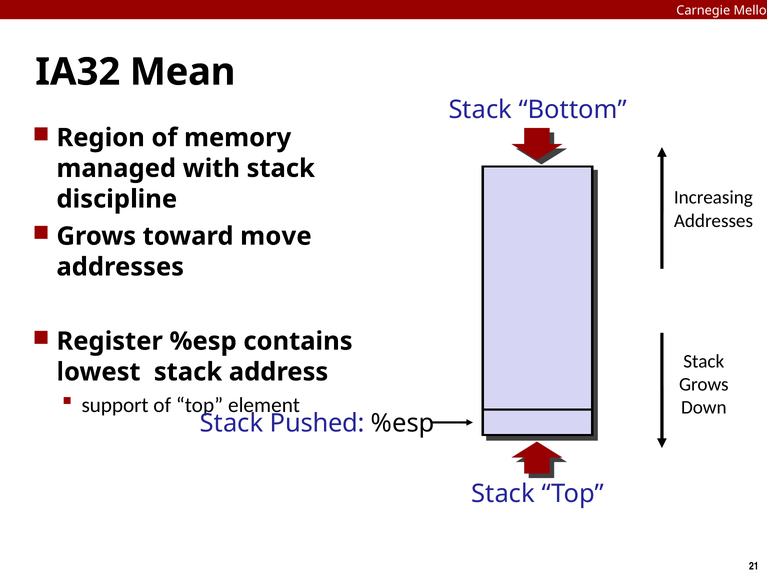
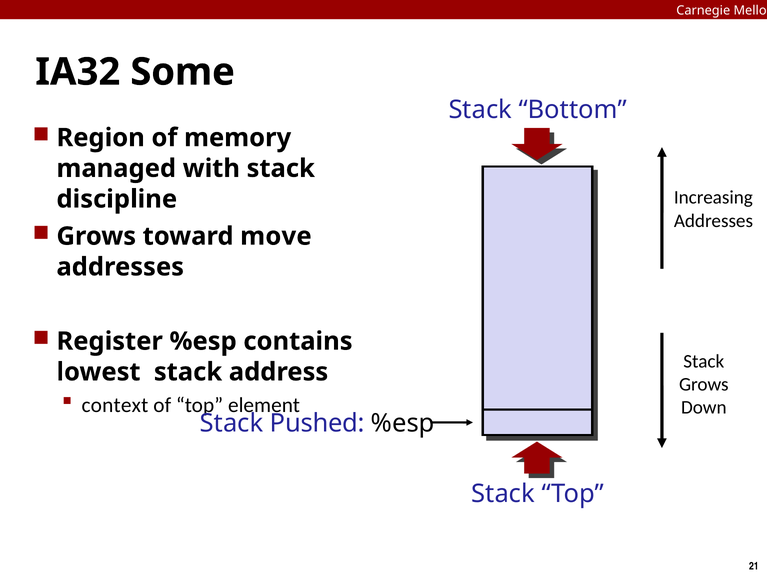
Mean: Mean -> Some (183, 72)
support: support -> context (115, 405)
